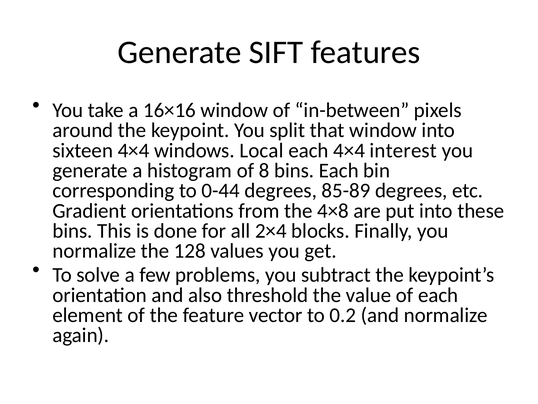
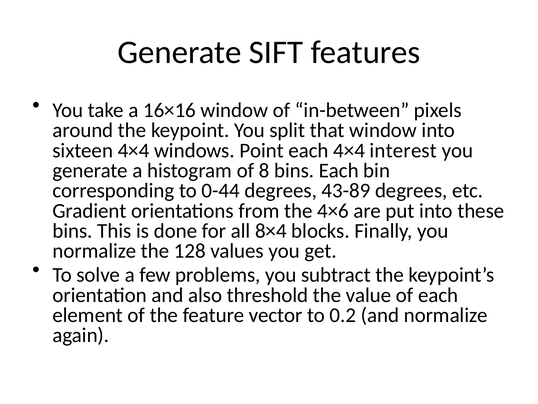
Local: Local -> Point (262, 150)
85-89: 85-89 -> 43-89 (346, 190)
4×8: 4×8 -> 4×6 (333, 211)
2×4: 2×4 -> 8×4 (271, 231)
